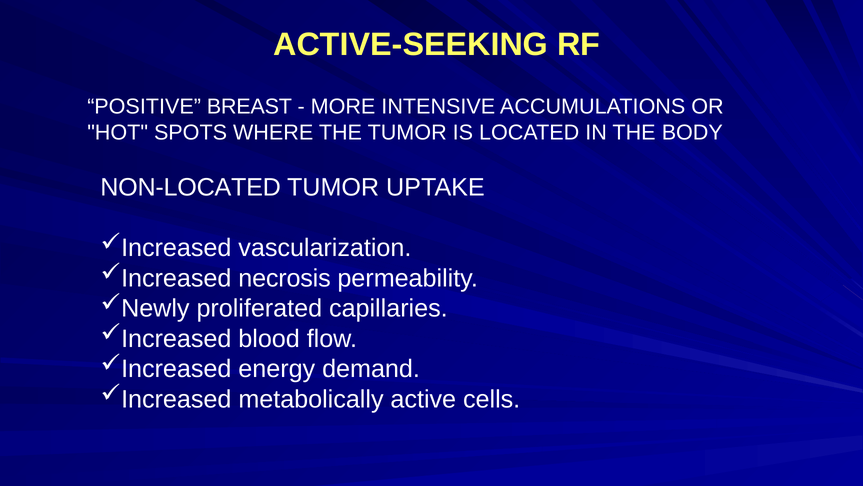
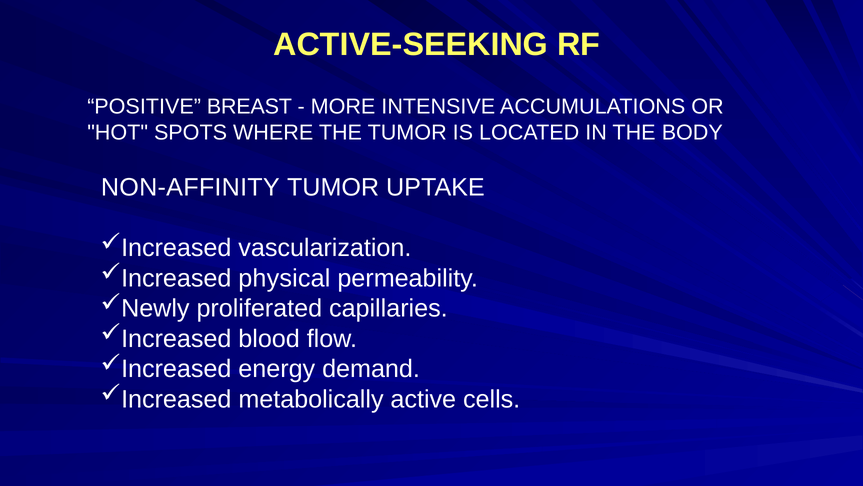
NON-LOCATED: NON-LOCATED -> NON-AFFINITY (190, 187)
necrosis: necrosis -> physical (284, 278)
